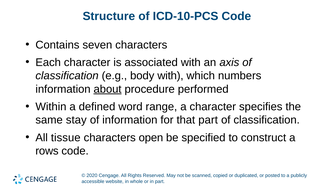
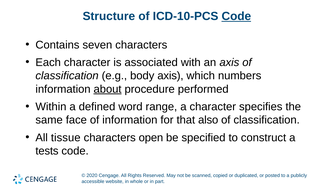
Code underline: none -> present (236, 16)
body with: with -> axis (170, 76)
stay: stay -> face (76, 120)
that part: part -> also (208, 120)
rows: rows -> tests (47, 151)
